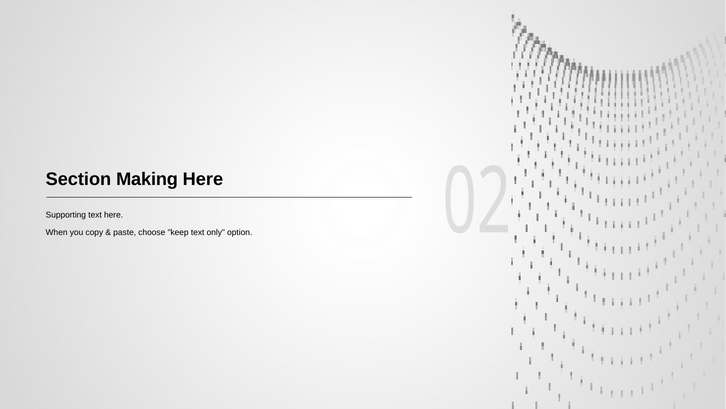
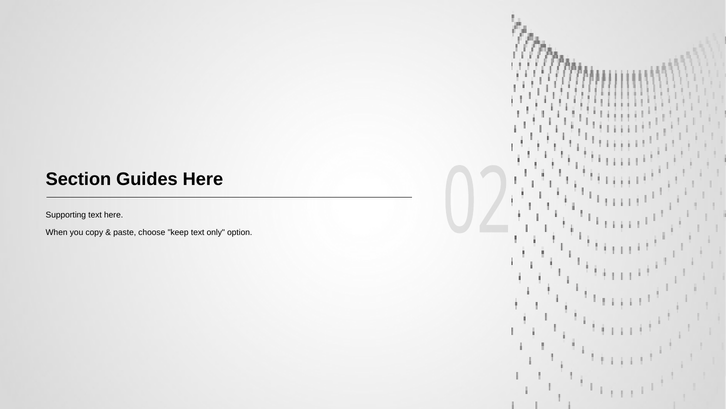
Making: Making -> Guides (147, 179)
